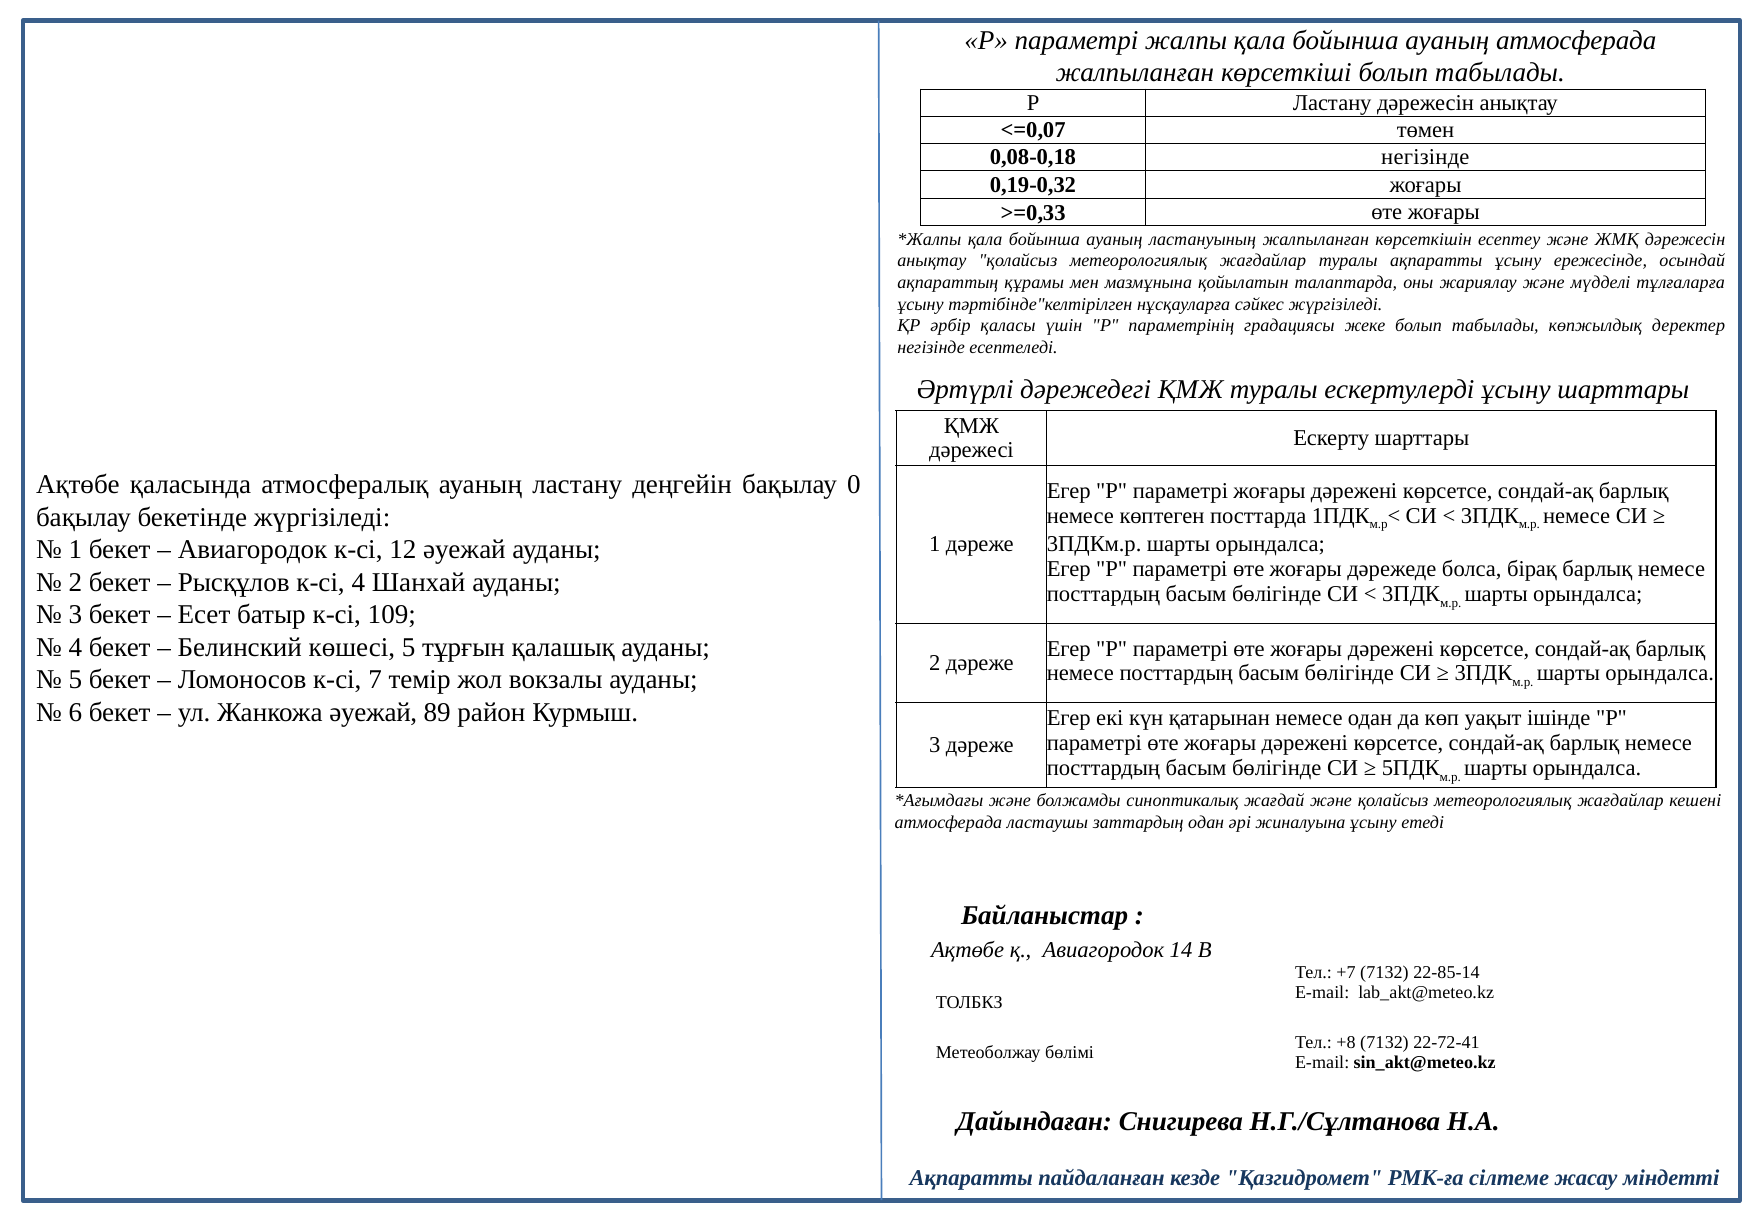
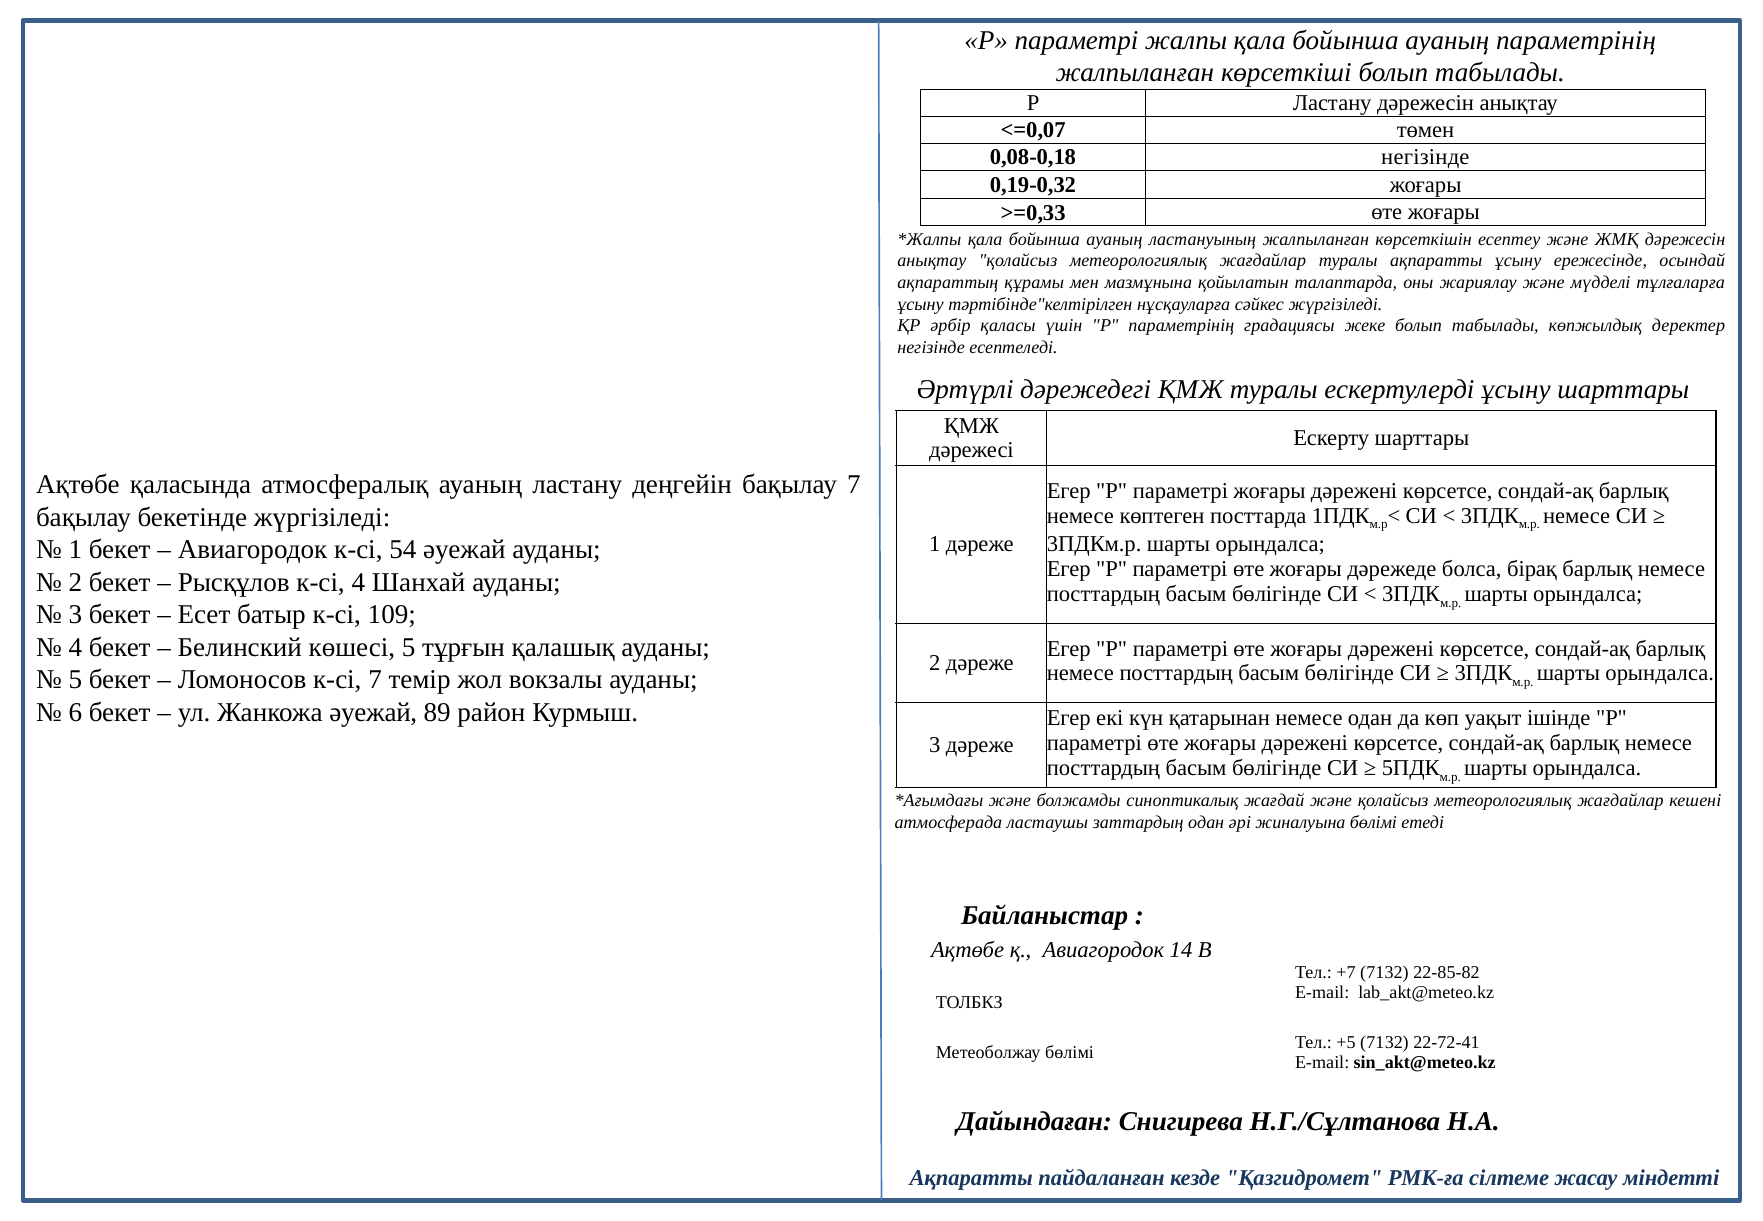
ауаның атмосферада: атмосферада -> параметрінің (1576, 40)
бақылау 0: 0 -> 7 (854, 484)
12: 12 -> 54 (403, 550)
жиналуына ұсыну: ұсыну -> бөлімі (1373, 822)
22-85-14: 22-85-14 -> 22-85-82 (1446, 972)
+8: +8 -> +5 (1346, 1042)
